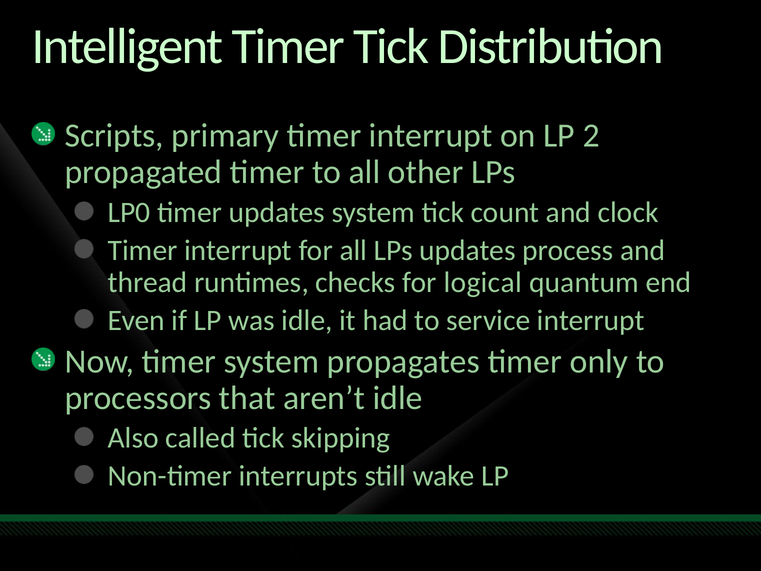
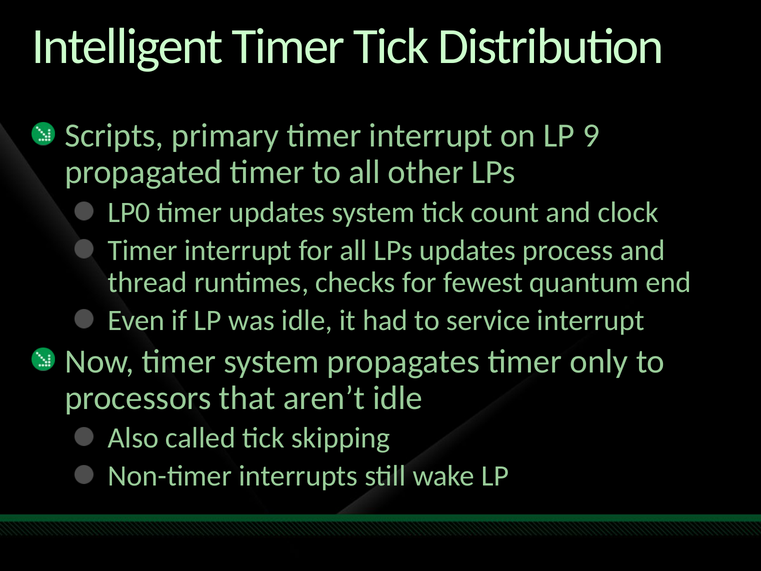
2: 2 -> 9 (591, 136)
logical: logical -> fewest (483, 282)
